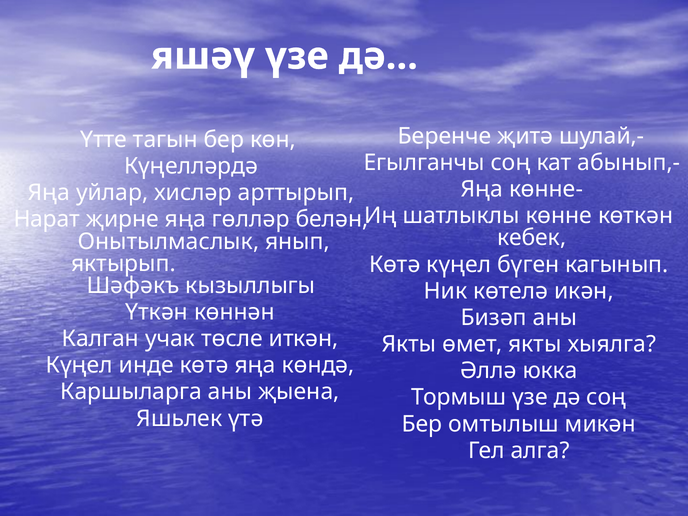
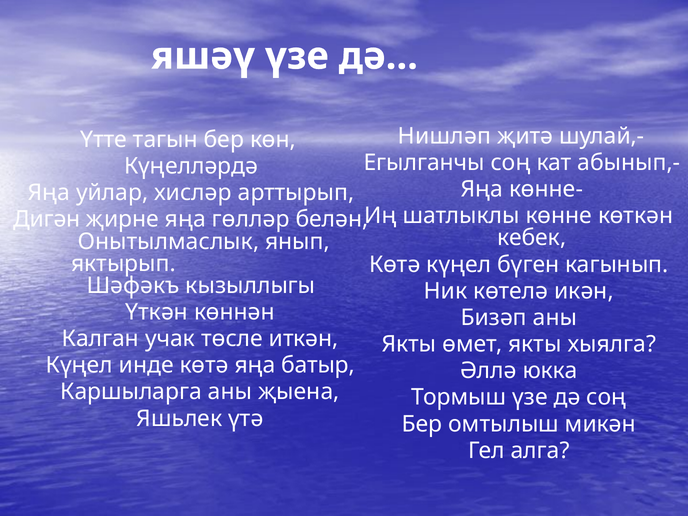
Беренче: Беренче -> Нишләп (444, 136)
Нарат: Нарат -> Дигән (47, 219)
көндә: көндә -> батыр (318, 365)
